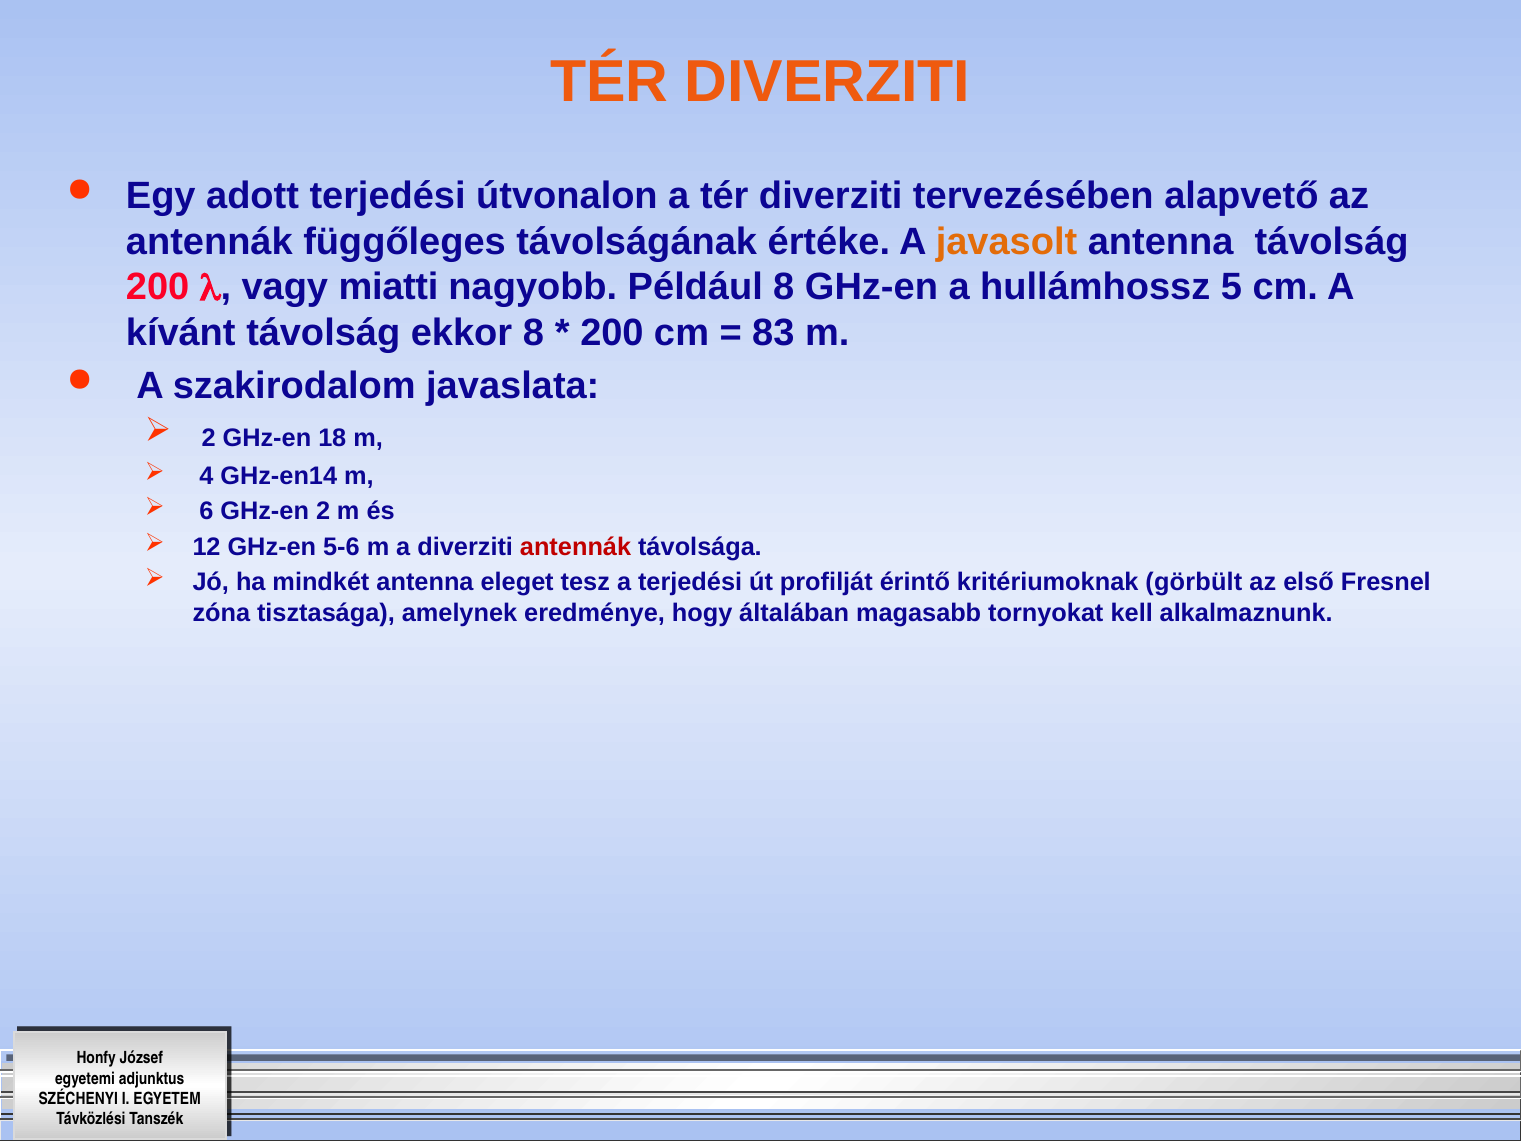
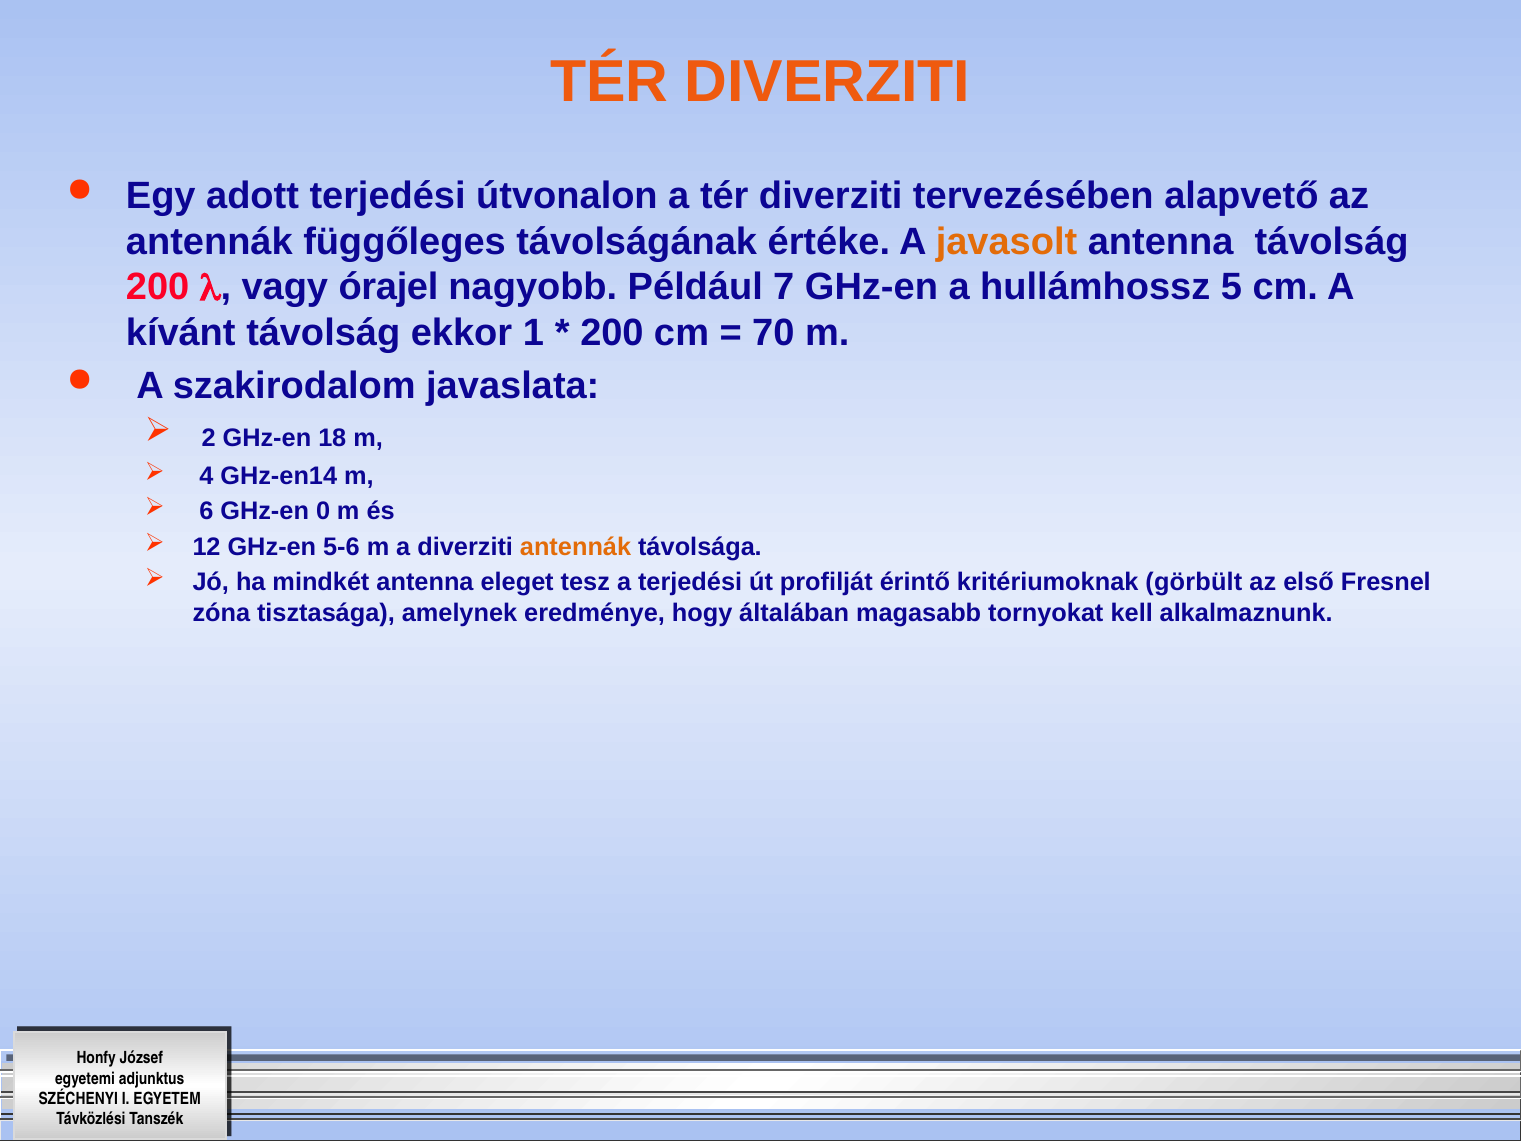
miatti: miatti -> órajel (388, 287)
Például 8: 8 -> 7 (784, 287)
ekkor 8: 8 -> 1 (533, 333)
83: 83 -> 70 (773, 333)
GHz-en 2: 2 -> 0 (323, 511)
antennák colour: red -> orange (576, 547)
